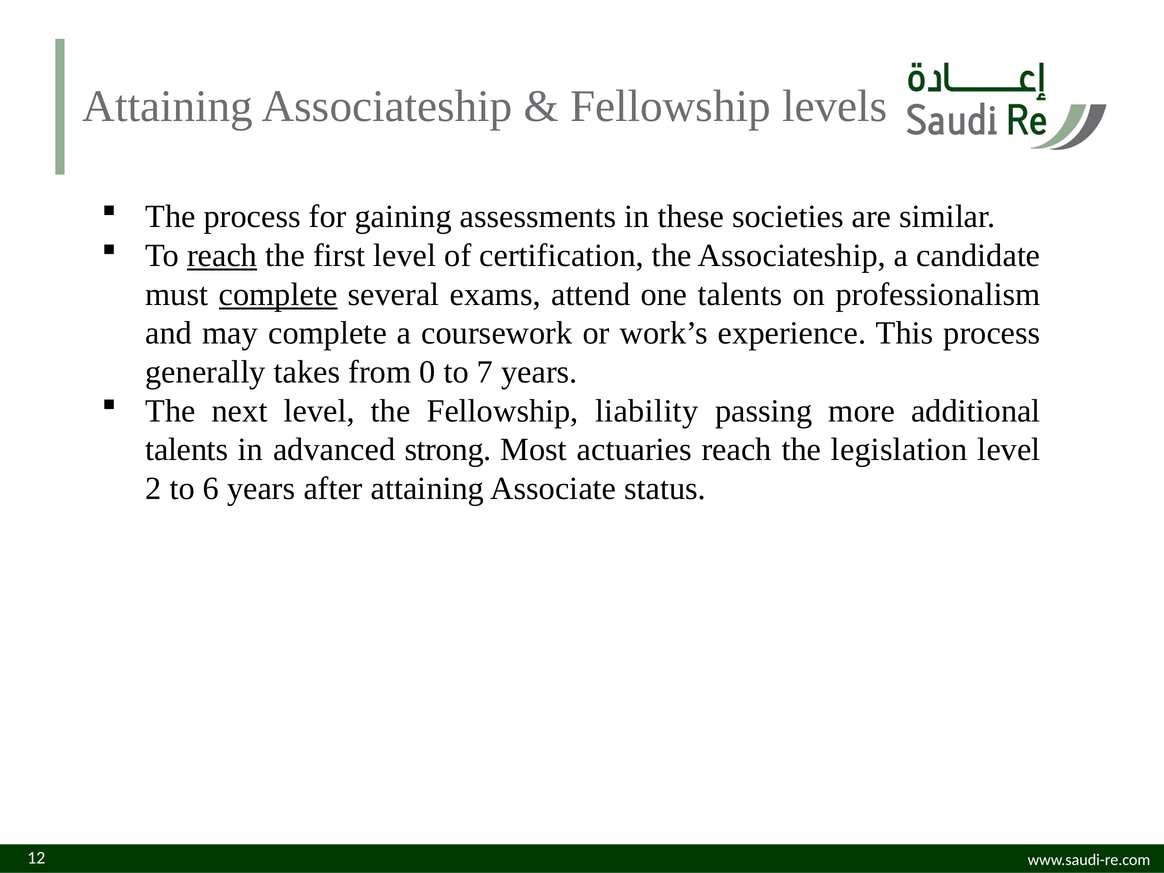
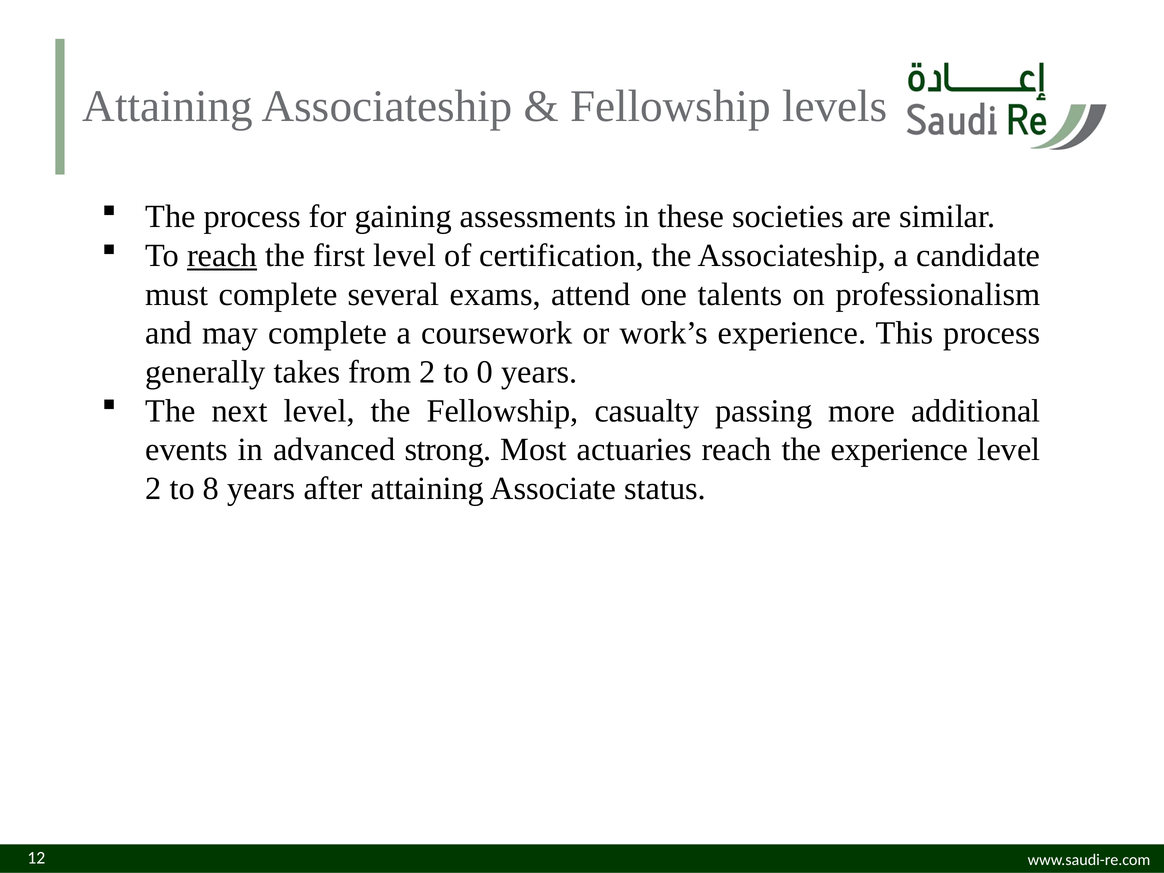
complete underline: present -> none (278, 294)
from 0: 0 -> 2 (428, 372)
7: 7 -> 0 (485, 372)
liability: liability -> casualty (647, 411)
talents: talents -> events (187, 450)
the legislation: legislation -> experience (899, 450)
6: 6 -> 8 (211, 488)
